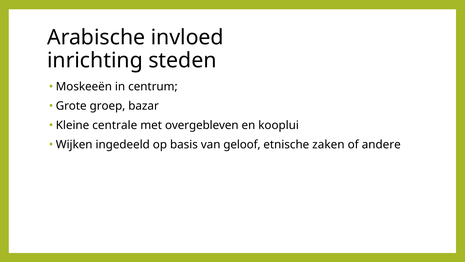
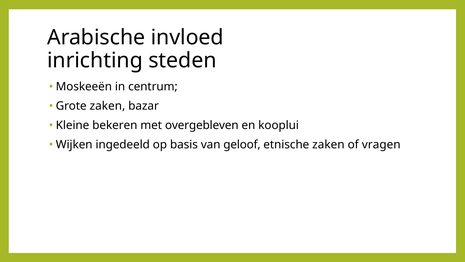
Grote groep: groep -> zaken (107, 106)
centrale: centrale -> bekeren (115, 125)
andere: andere -> vragen (381, 144)
